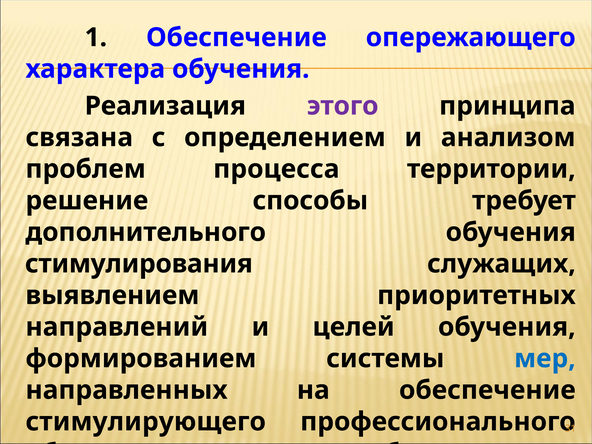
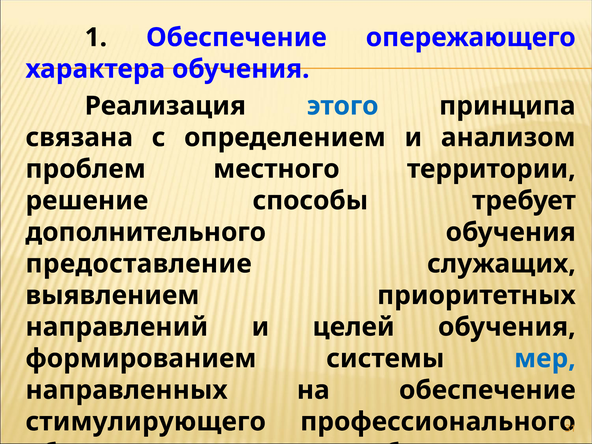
этого colour: purple -> blue (343, 106)
процесса: процесса -> местного (276, 169)
стимулирования: стимулирования -> предоставление (139, 264)
